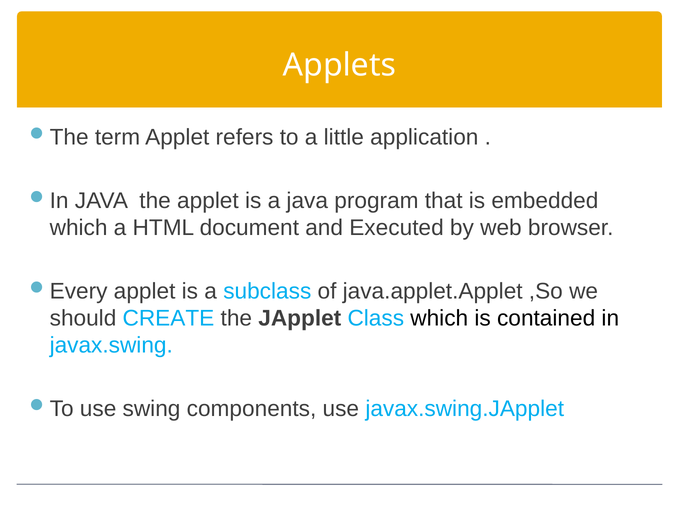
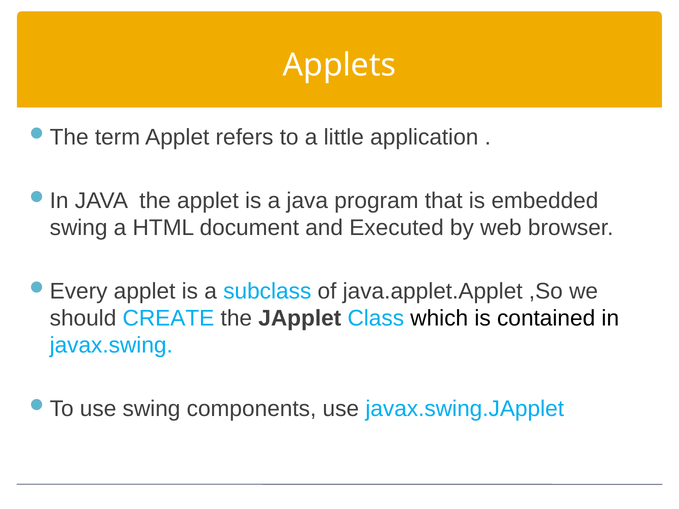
which: which -> swing (79, 228)
